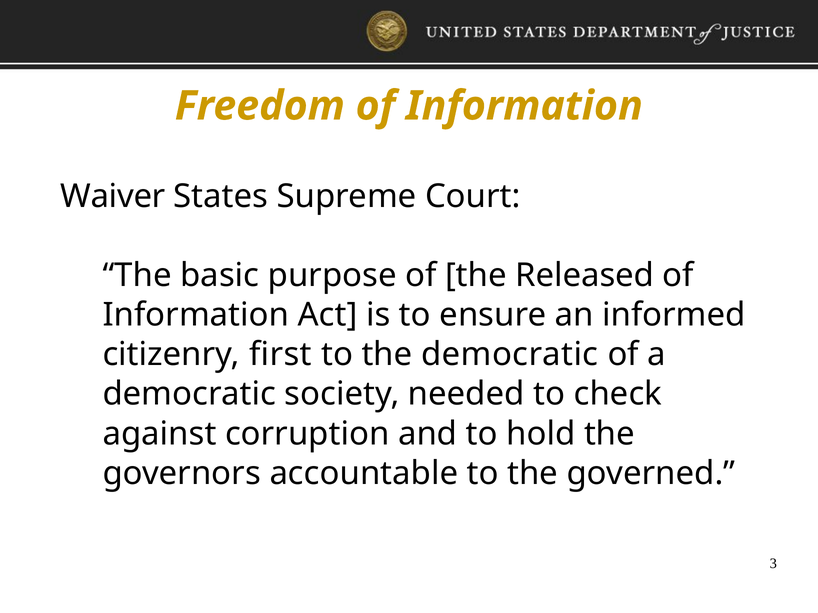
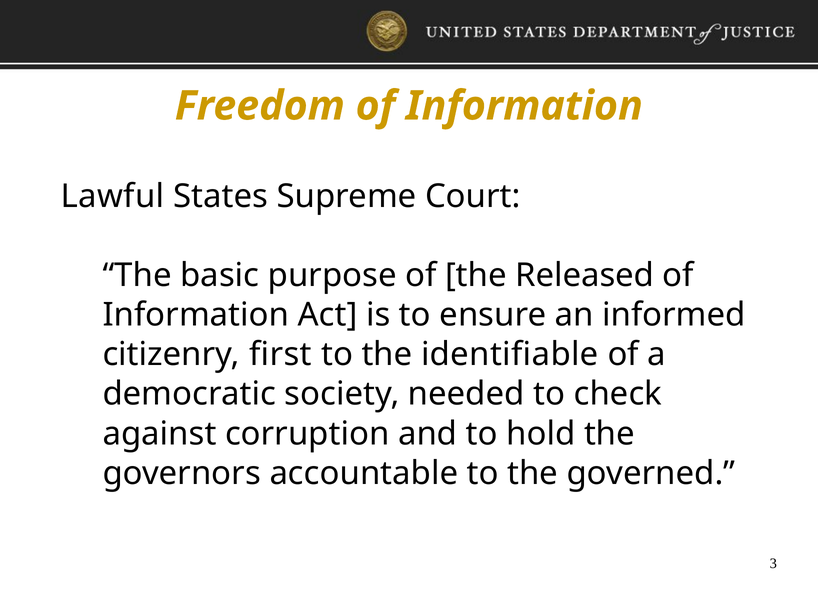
Waiver: Waiver -> Lawful (113, 196)
the democratic: democratic -> identifiable (510, 355)
